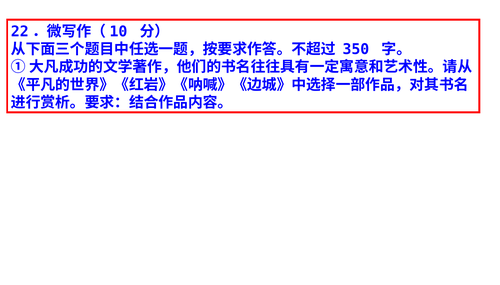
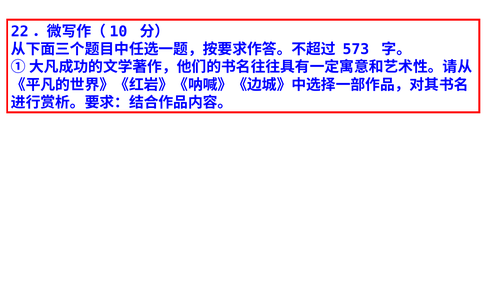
350: 350 -> 573 (356, 49)
